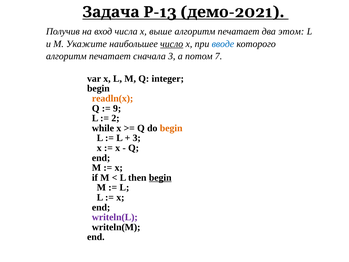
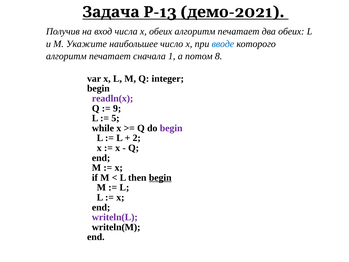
x выше: выше -> обеих (161, 31)
два этом: этом -> обеих (291, 31)
число underline: present -> none (172, 44)
сначала 3: 3 -> 1 (172, 56)
7: 7 -> 8 (219, 56)
readln(x colour: orange -> purple (113, 98)
2: 2 -> 5 (115, 118)
begin colour: orange -> purple (171, 128)
3: 3 -> 2 (137, 138)
